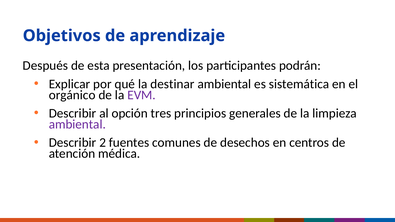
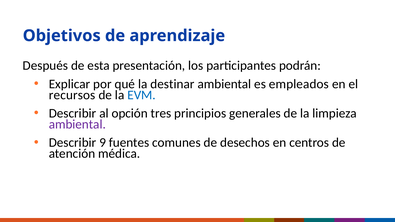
sistemática: sistemática -> empleados (299, 84)
orgánico: orgánico -> recursos (72, 95)
EVM colour: purple -> blue (142, 95)
2: 2 -> 9 (103, 143)
